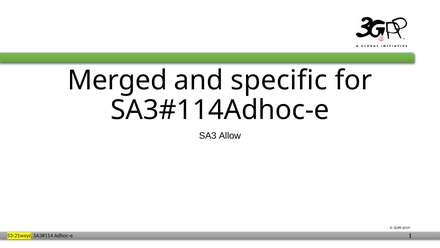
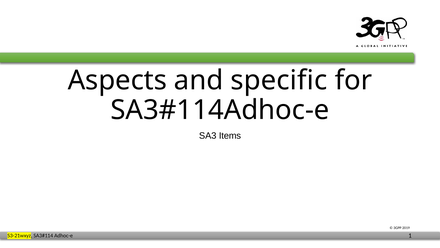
Merged: Merged -> Aspects (117, 80)
Allow: Allow -> Items (230, 136)
